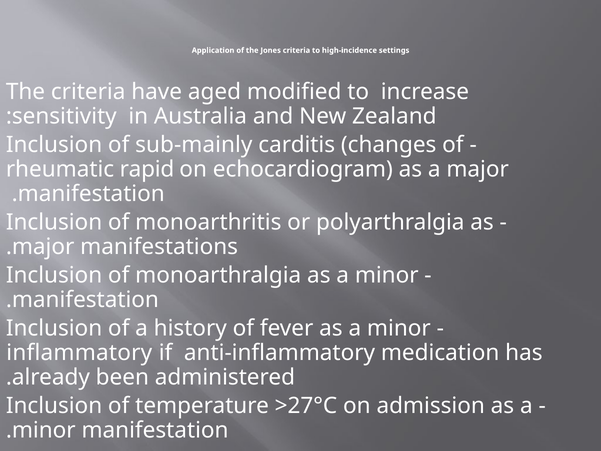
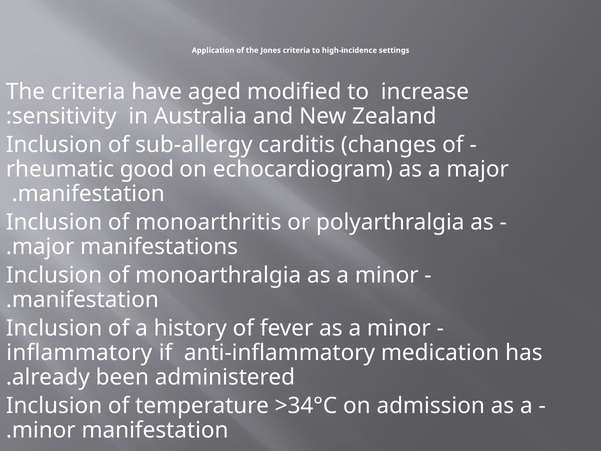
sub-mainly: sub-mainly -> sub-allergy (194, 145)
rapid: rapid -> good (147, 169)
>27°C: >27°C -> >34°C (306, 405)
